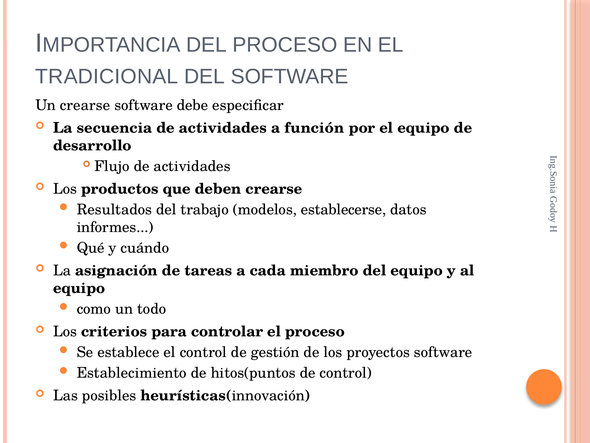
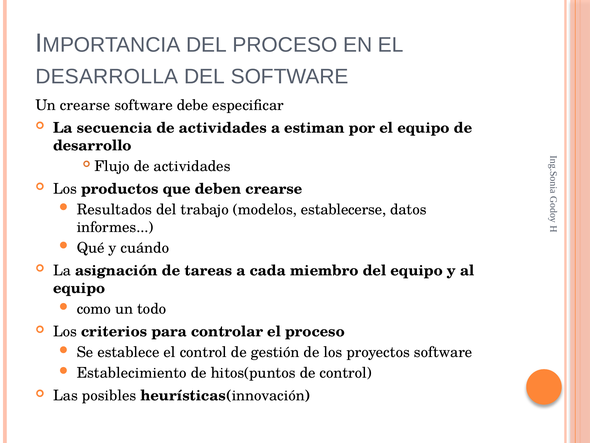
TRADICIONAL: TRADICIONAL -> DESARROLLA (107, 76)
función: función -> estiman (315, 128)
